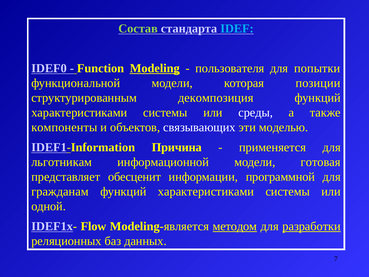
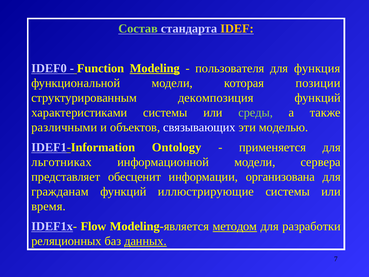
IDEF colour: light blue -> yellow (237, 28)
попытки: попытки -> функция (317, 68)
среды colour: white -> light green (256, 113)
компоненты: компоненты -> различными (64, 127)
Причина: Причина -> Ontology (177, 147)
льготникам: льготникам -> льготниках (62, 162)
готовая: готовая -> сервера (321, 162)
программной: программной -> организована (280, 177)
характеристиками: характеристиками -> иллюстрирующие (206, 191)
одной: одной -> время (48, 206)
разработки underline: present -> none (312, 226)
данных underline: none -> present (145, 241)
